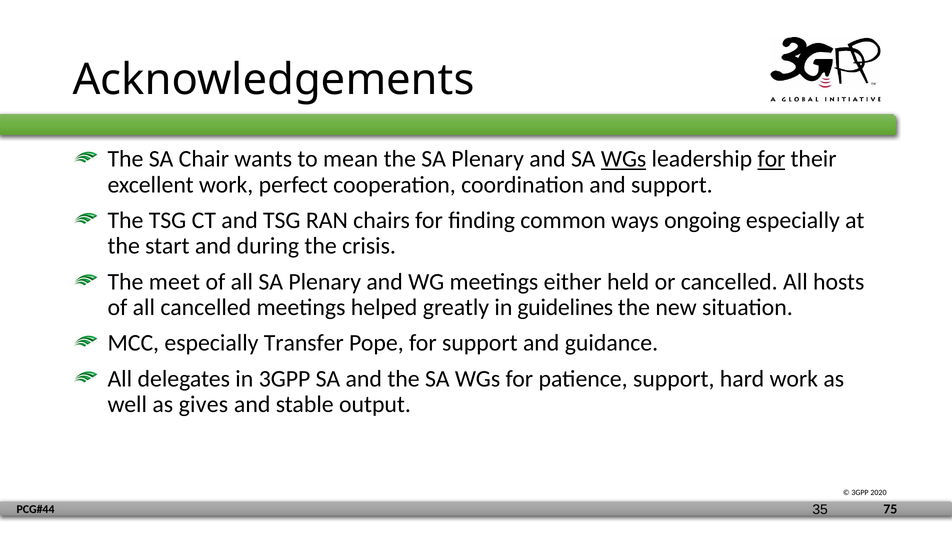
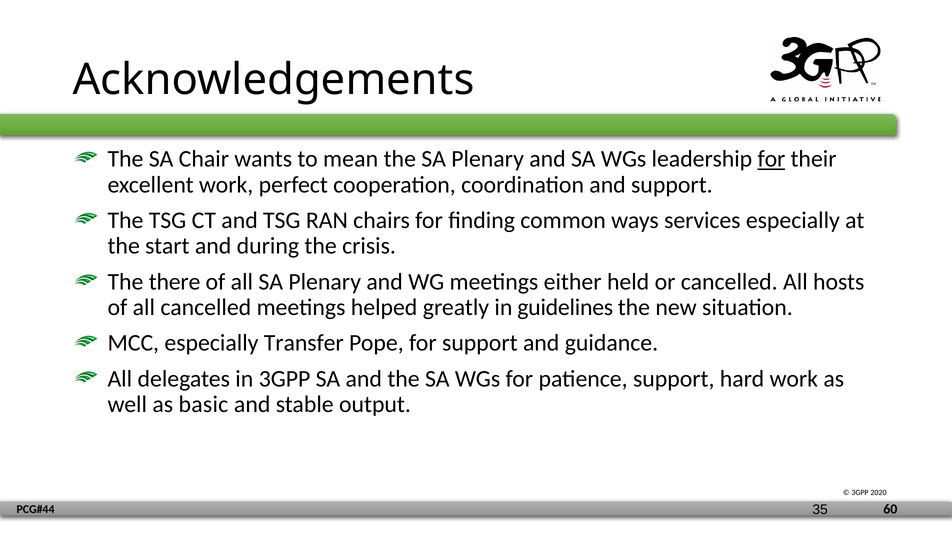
WGs underline: present -> none (624, 159)
ongoing: ongoing -> services (702, 220)
meet: meet -> there (175, 281)
gives: gives -> basic (203, 404)
75: 75 -> 60 (890, 509)
